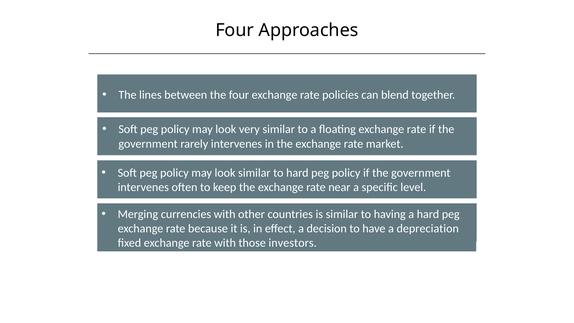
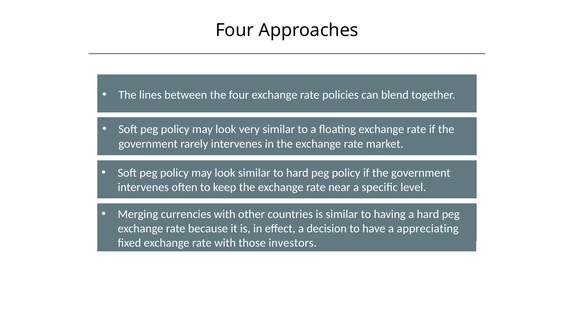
depreciation: depreciation -> appreciating (428, 229)
